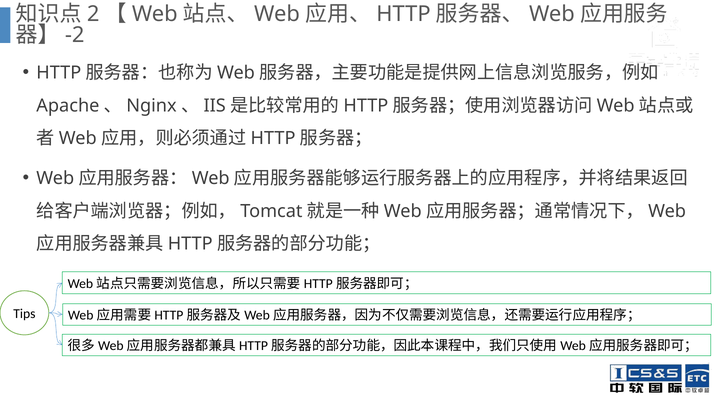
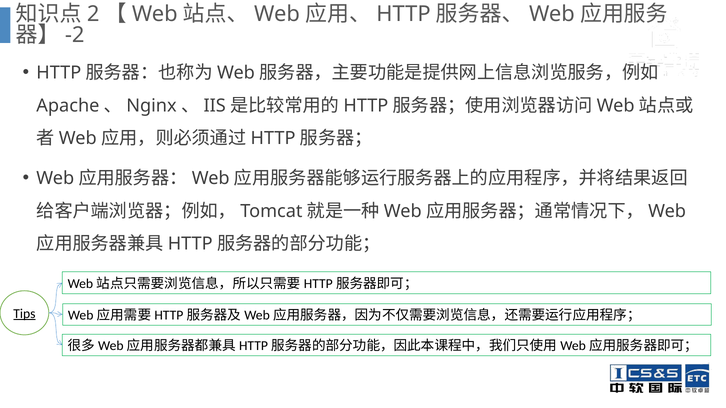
Tips underline: none -> present (24, 314)
